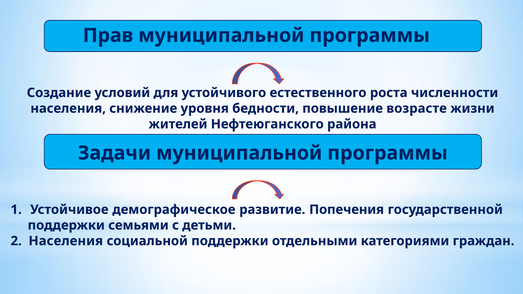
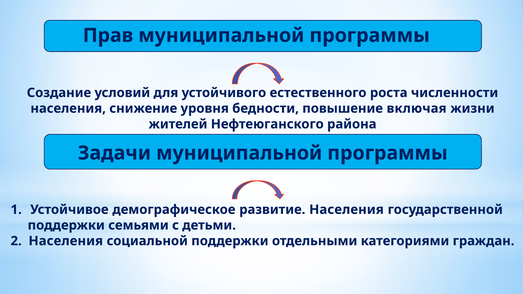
возрасте: возрасте -> включая (417, 108)
развитие Попечения: Попечения -> Населения (346, 210)
